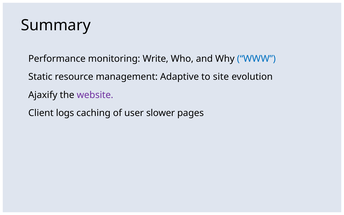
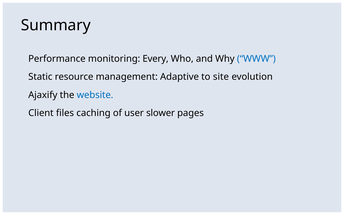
Write: Write -> Every (156, 59)
website colour: purple -> blue (95, 95)
logs: logs -> files (65, 113)
